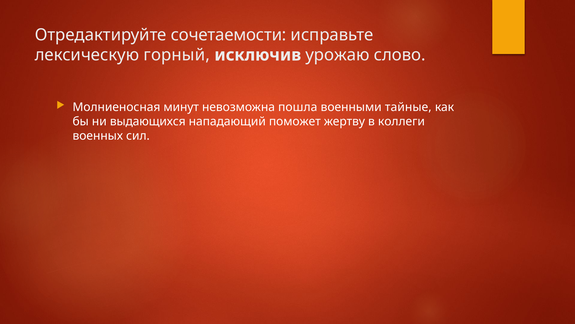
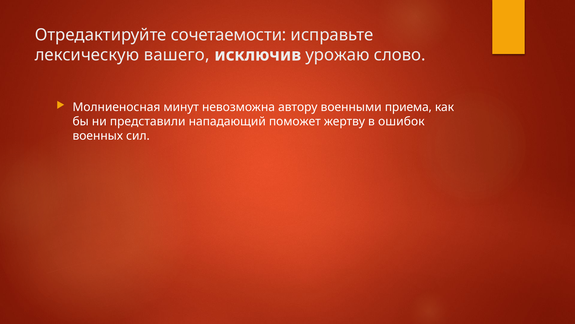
горный: горный -> вашего (177, 55)
пошла: пошла -> автору (298, 107)
тайные: тайные -> приема (408, 107)
выдающихся: выдающихся -> представили (148, 121)
коллеги: коллеги -> ошибок (401, 121)
